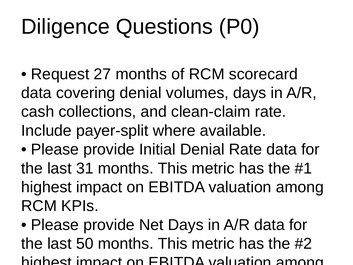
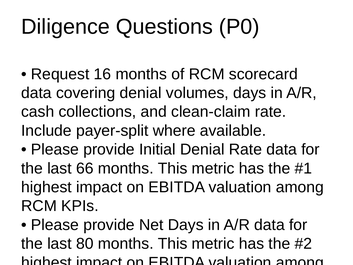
27: 27 -> 16 (102, 74)
31: 31 -> 66 (85, 168)
50: 50 -> 80 (85, 244)
